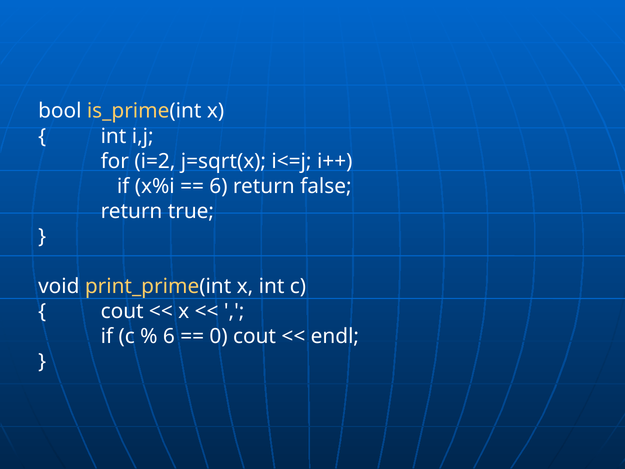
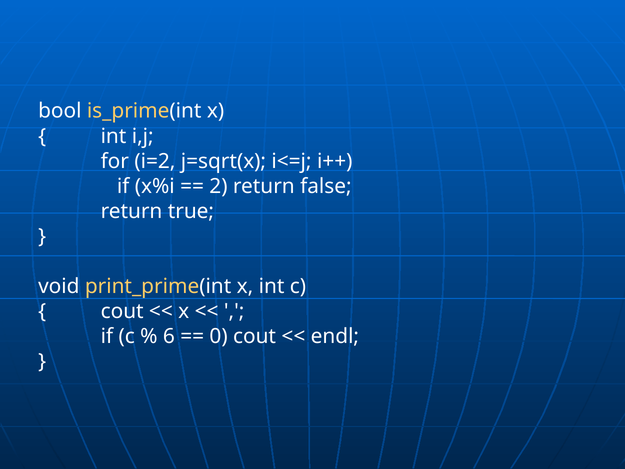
6: 6 -> 2 (218, 186)
